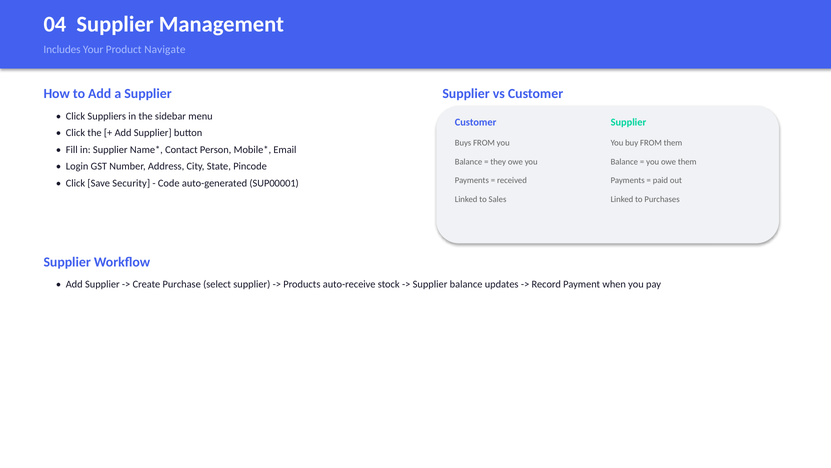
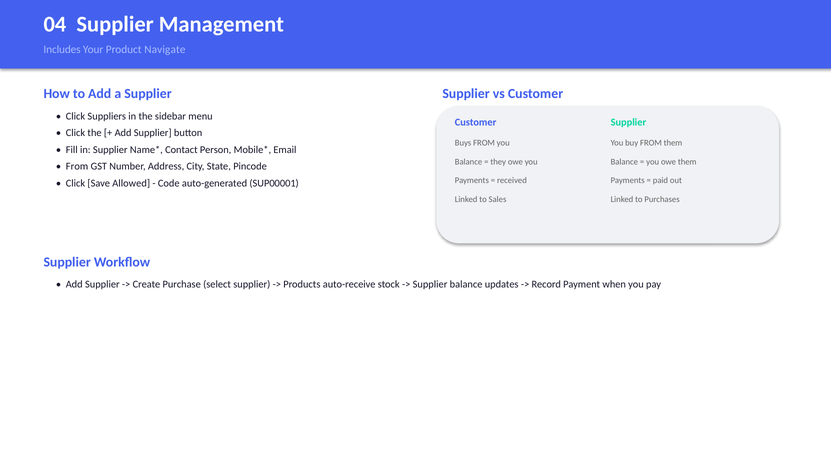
Login: Login -> From (77, 166)
Security: Security -> Allowed (131, 183)
